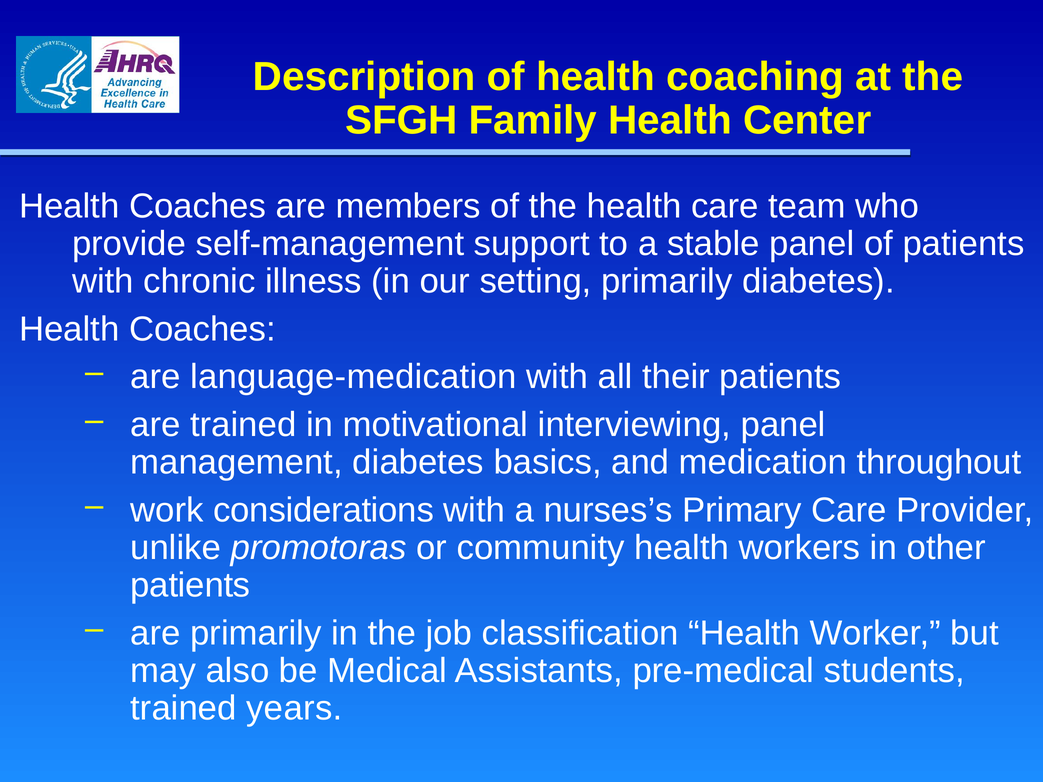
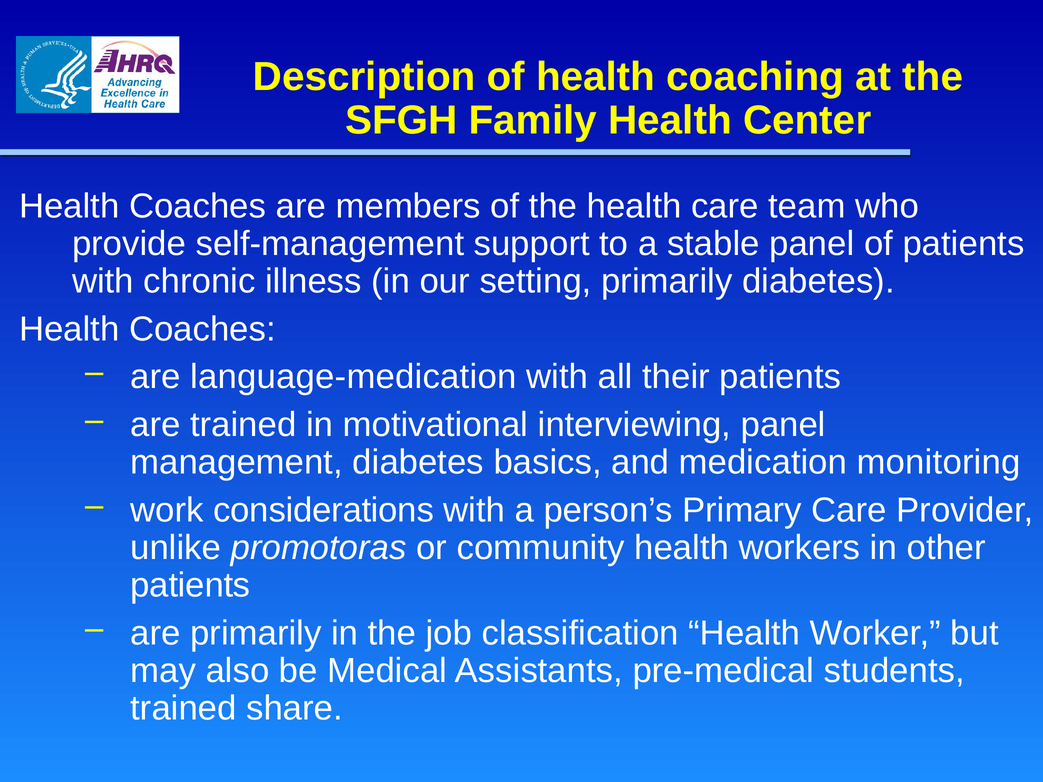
throughout: throughout -> monitoring (939, 463)
nurses’s: nurses’s -> person’s (608, 511)
years: years -> share (295, 709)
